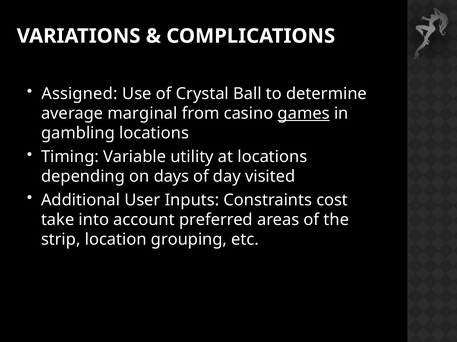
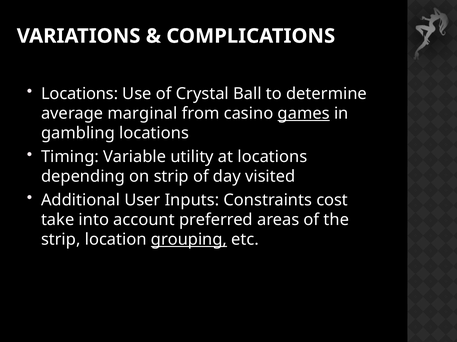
Assigned: Assigned -> Locations (80, 94)
on days: days -> strip (171, 177)
grouping underline: none -> present (189, 240)
